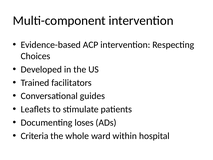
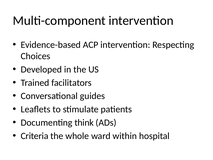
loses: loses -> think (84, 122)
